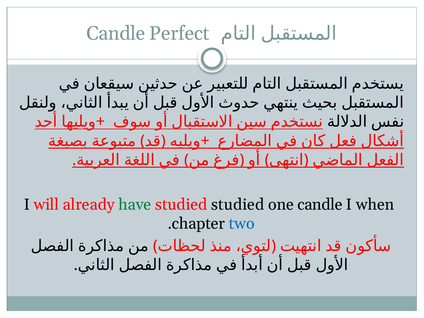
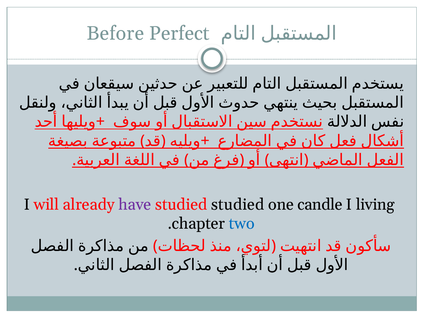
Candle: Candle -> Before (116, 33)
have colour: green -> purple (135, 205)
when: when -> living (375, 205)
